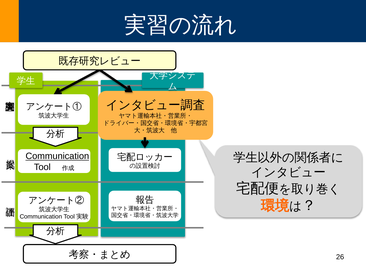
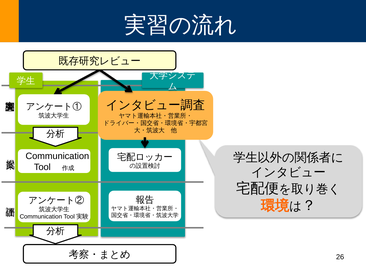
Communication underline: present -> none (57, 156)
